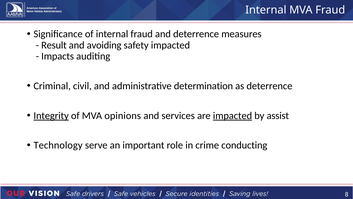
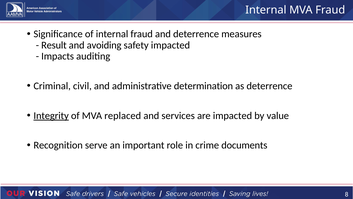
opinions: opinions -> replaced (123, 115)
impacted underline: present -> none (232, 115)
assist: assist -> value (278, 115)
Technology: Technology -> Recognition (58, 145)
conducting: conducting -> documents (244, 145)
